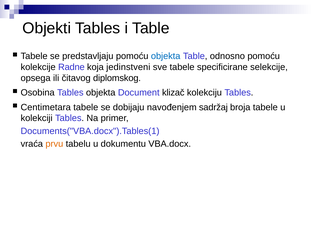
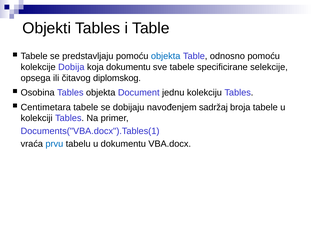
Radne: Radne -> Dobija (71, 67)
koja jedinstveni: jedinstveni -> dokumentu (128, 67)
klizač: klizač -> jednu (173, 93)
prvu colour: orange -> blue (54, 144)
